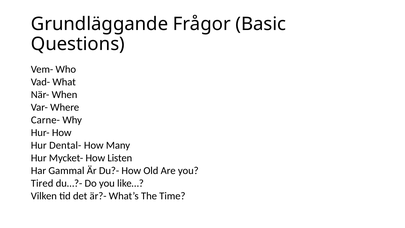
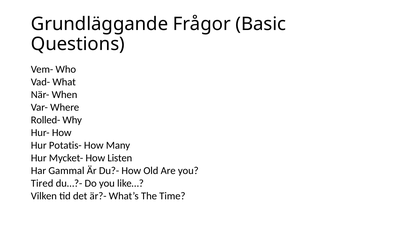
Carne-: Carne- -> Rolled- (46, 120)
Dental-: Dental- -> Potatis- (65, 145)
